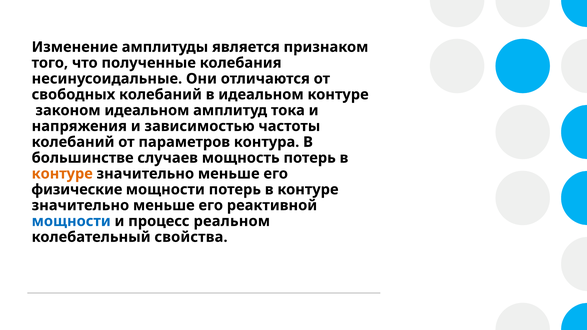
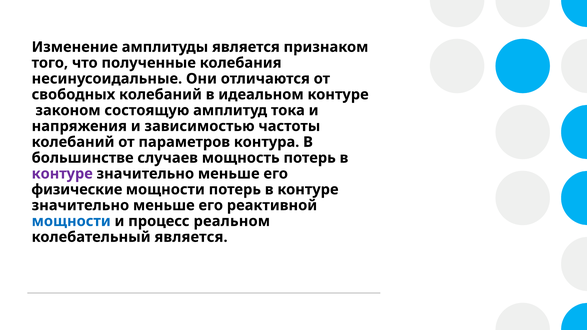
законом идеальном: идеальном -> состоящую (147, 110)
контуре colour: orange -> purple (62, 174)
колебательный свойства: свойства -> является (191, 237)
